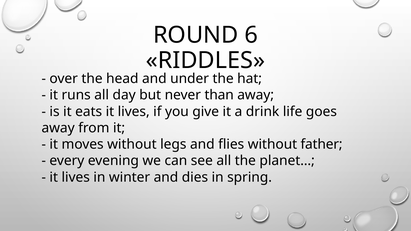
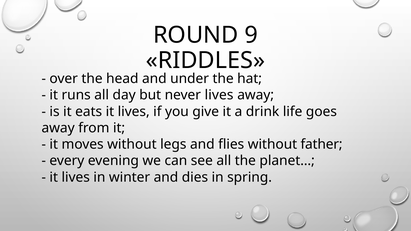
6: 6 -> 9 (251, 35)
never than: than -> lives (219, 95)
